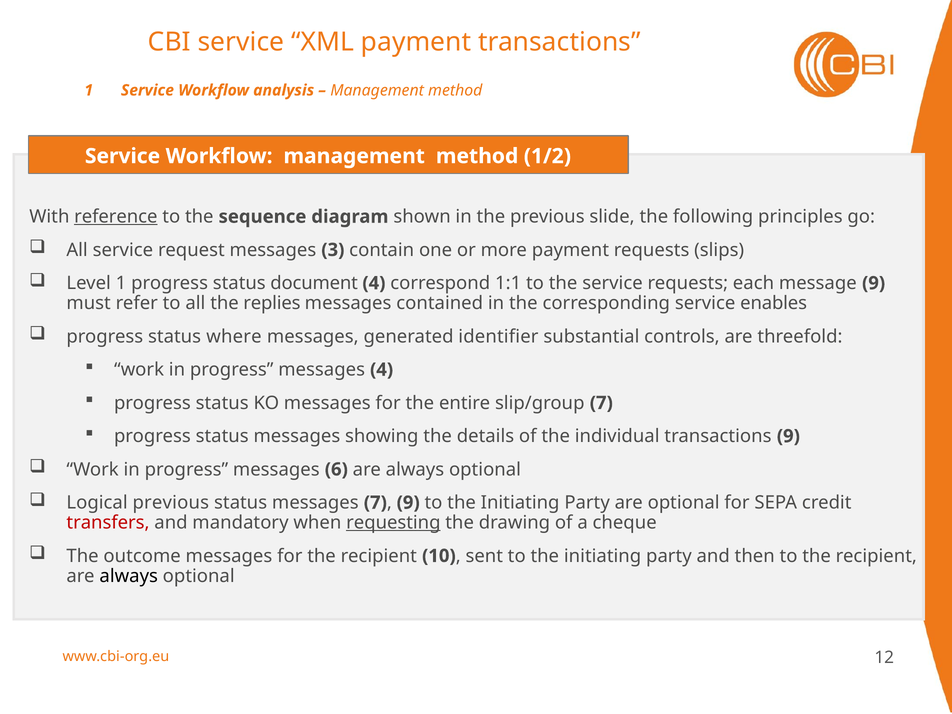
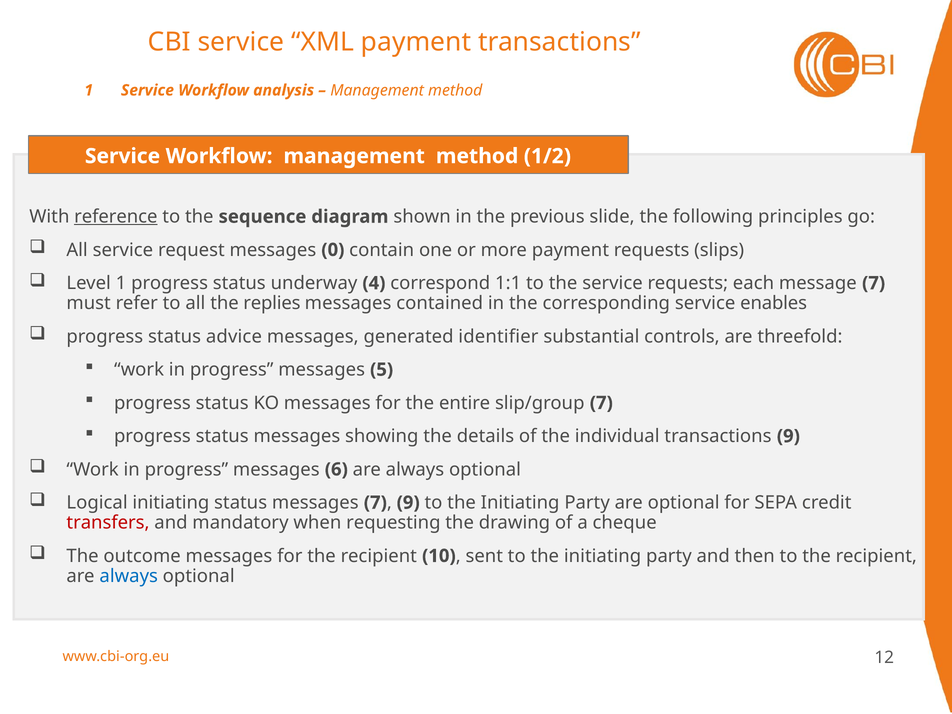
3: 3 -> 0 (333, 250)
document: document -> underway (314, 283)
message 9: 9 -> 7 (874, 283)
where: where -> advice (234, 336)
messages 4: 4 -> 5 (382, 370)
Logical previous: previous -> initiating (171, 503)
requesting underline: present -> none (393, 523)
always colour: black -> blue (129, 576)
